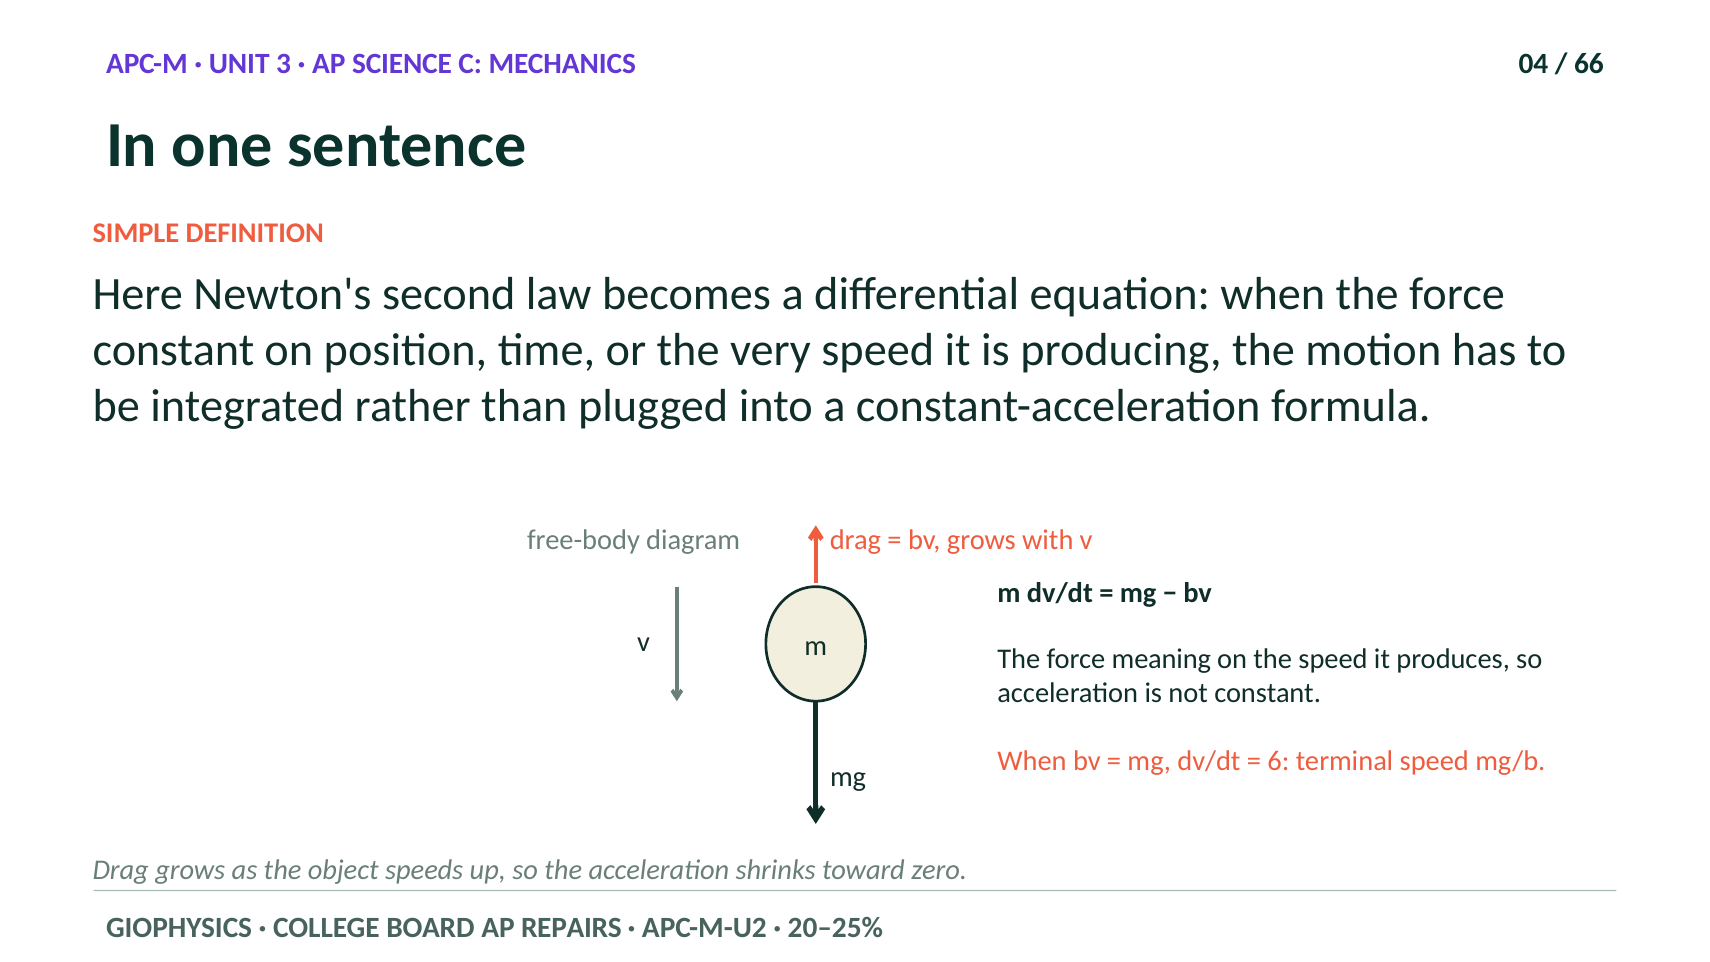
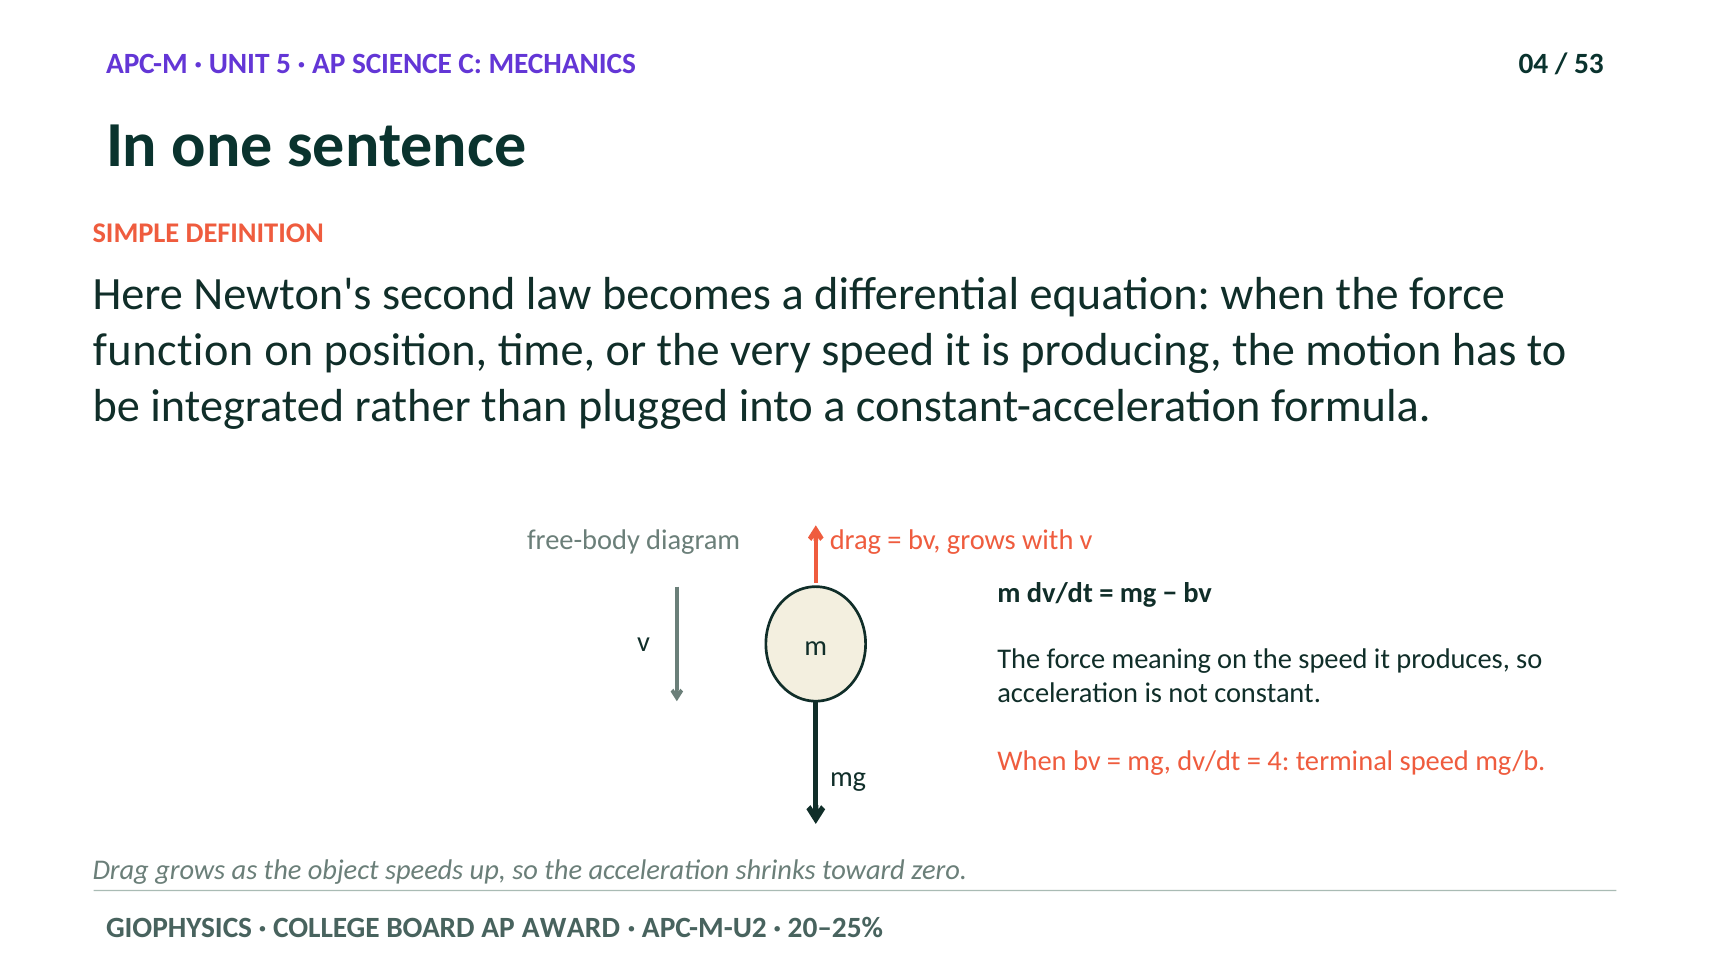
3: 3 -> 5 (284, 63)
66: 66 -> 53 (1589, 63)
constant: constant -> function (173, 350)
6: 6 -> 4 (1278, 761)
REPAIRS: REPAIRS -> AWARD (571, 928)
